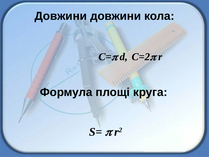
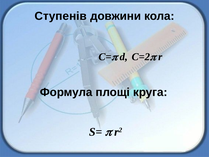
Довжини: Довжини -> Ступенів (61, 16)
